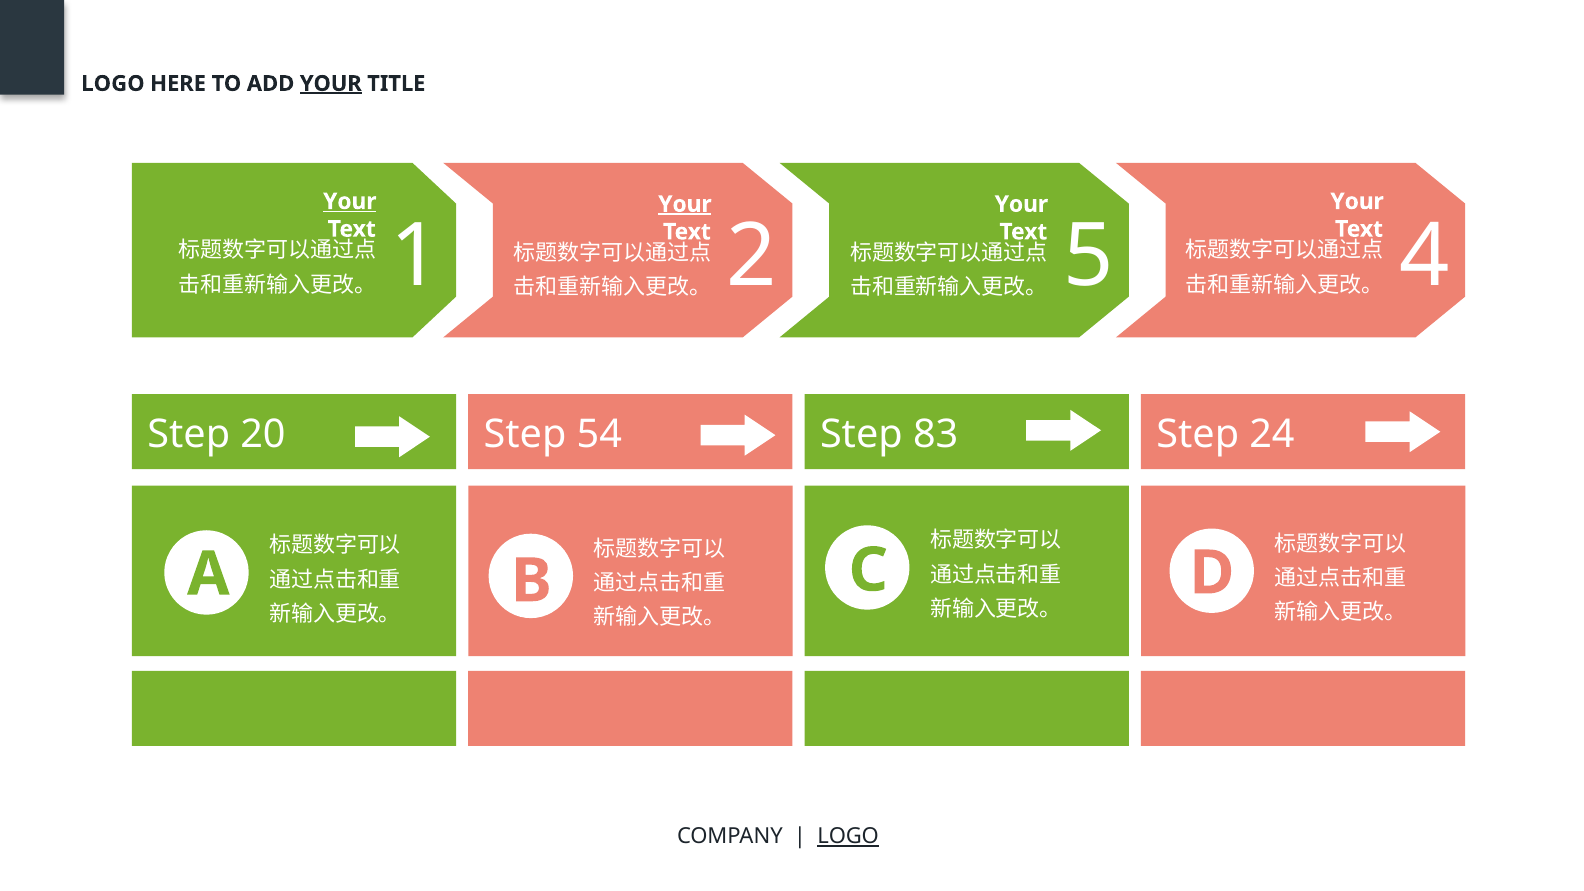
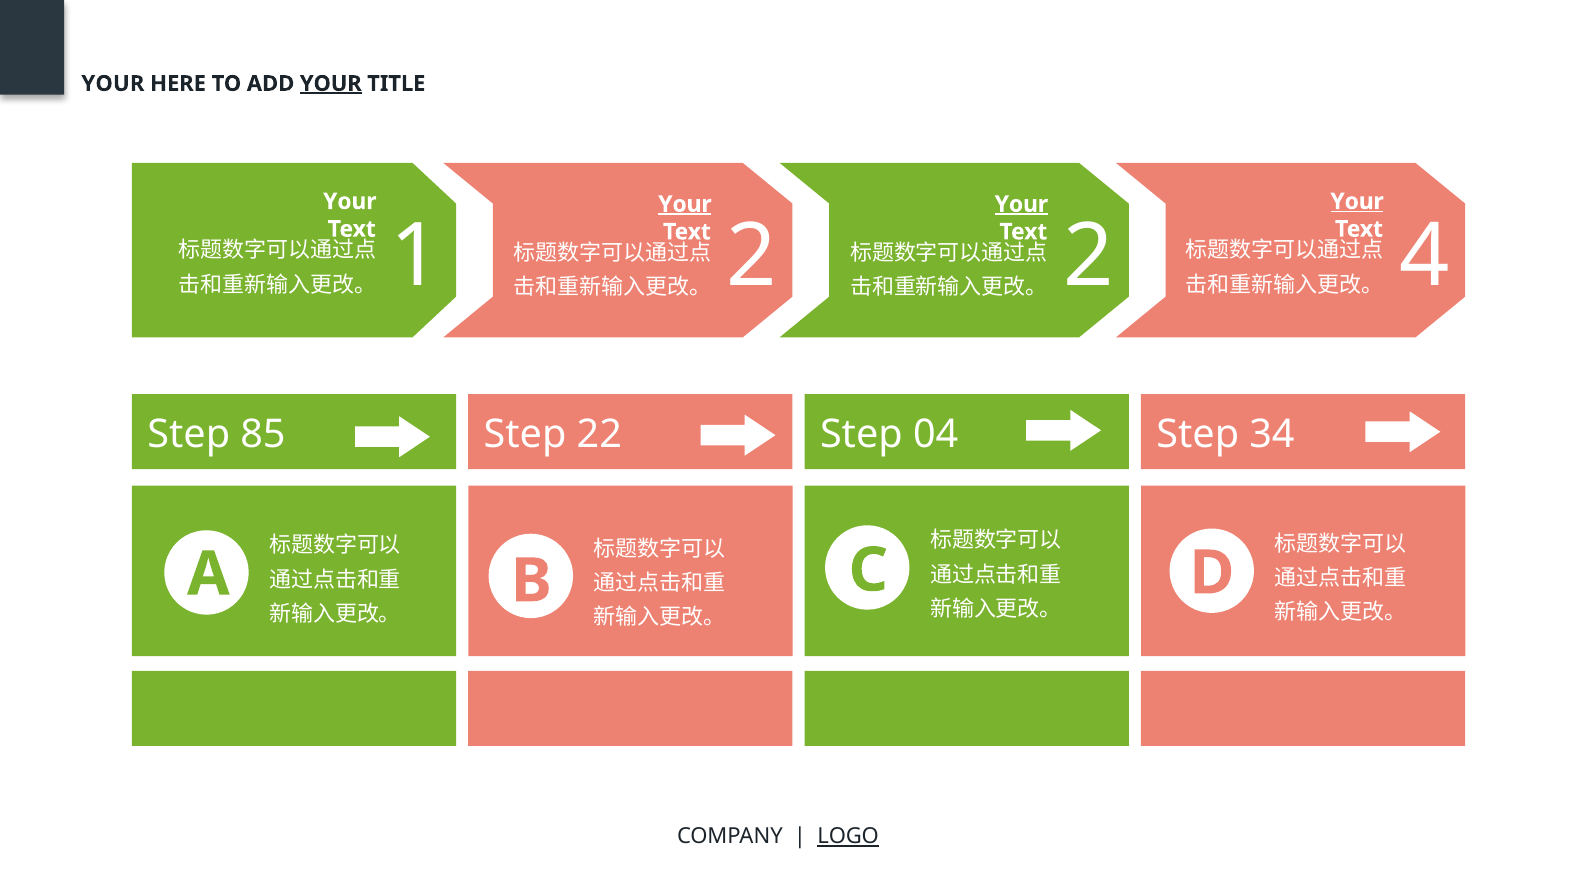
LOGO: LOGO -> YOUR (113, 84)
Your underline: present -> none (350, 201)
Your underline: none -> present (1357, 201)
Your underline: none -> present (1021, 204)
2 5: 5 -> 2 (1088, 256)
20: 20 -> 85 (263, 434)
54: 54 -> 22 (599, 434)
83: 83 -> 04 (936, 434)
24: 24 -> 34 (1272, 434)
